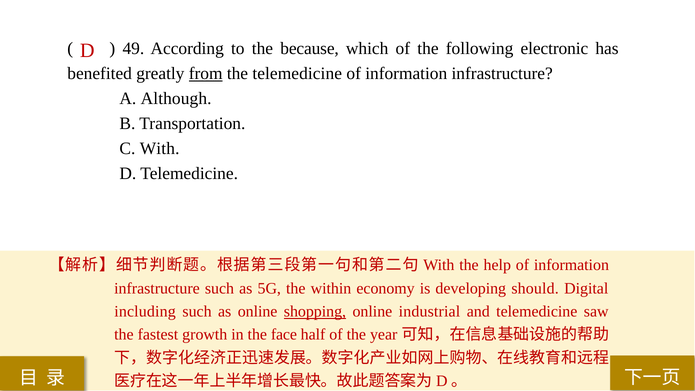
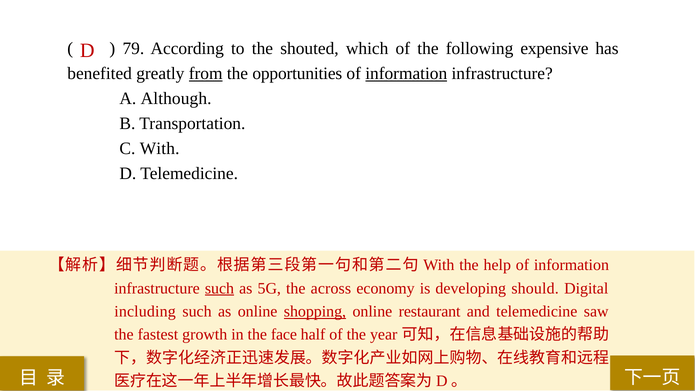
49: 49 -> 79 (133, 49)
because: because -> shouted (310, 49)
electronic: electronic -> expensive (554, 49)
the telemedicine: telemedicine -> opportunities (297, 74)
information underline: none -> present (406, 74)
such underline: none -> present (219, 288)
within: within -> across (331, 288)
industrial: industrial -> restaurant (430, 311)
